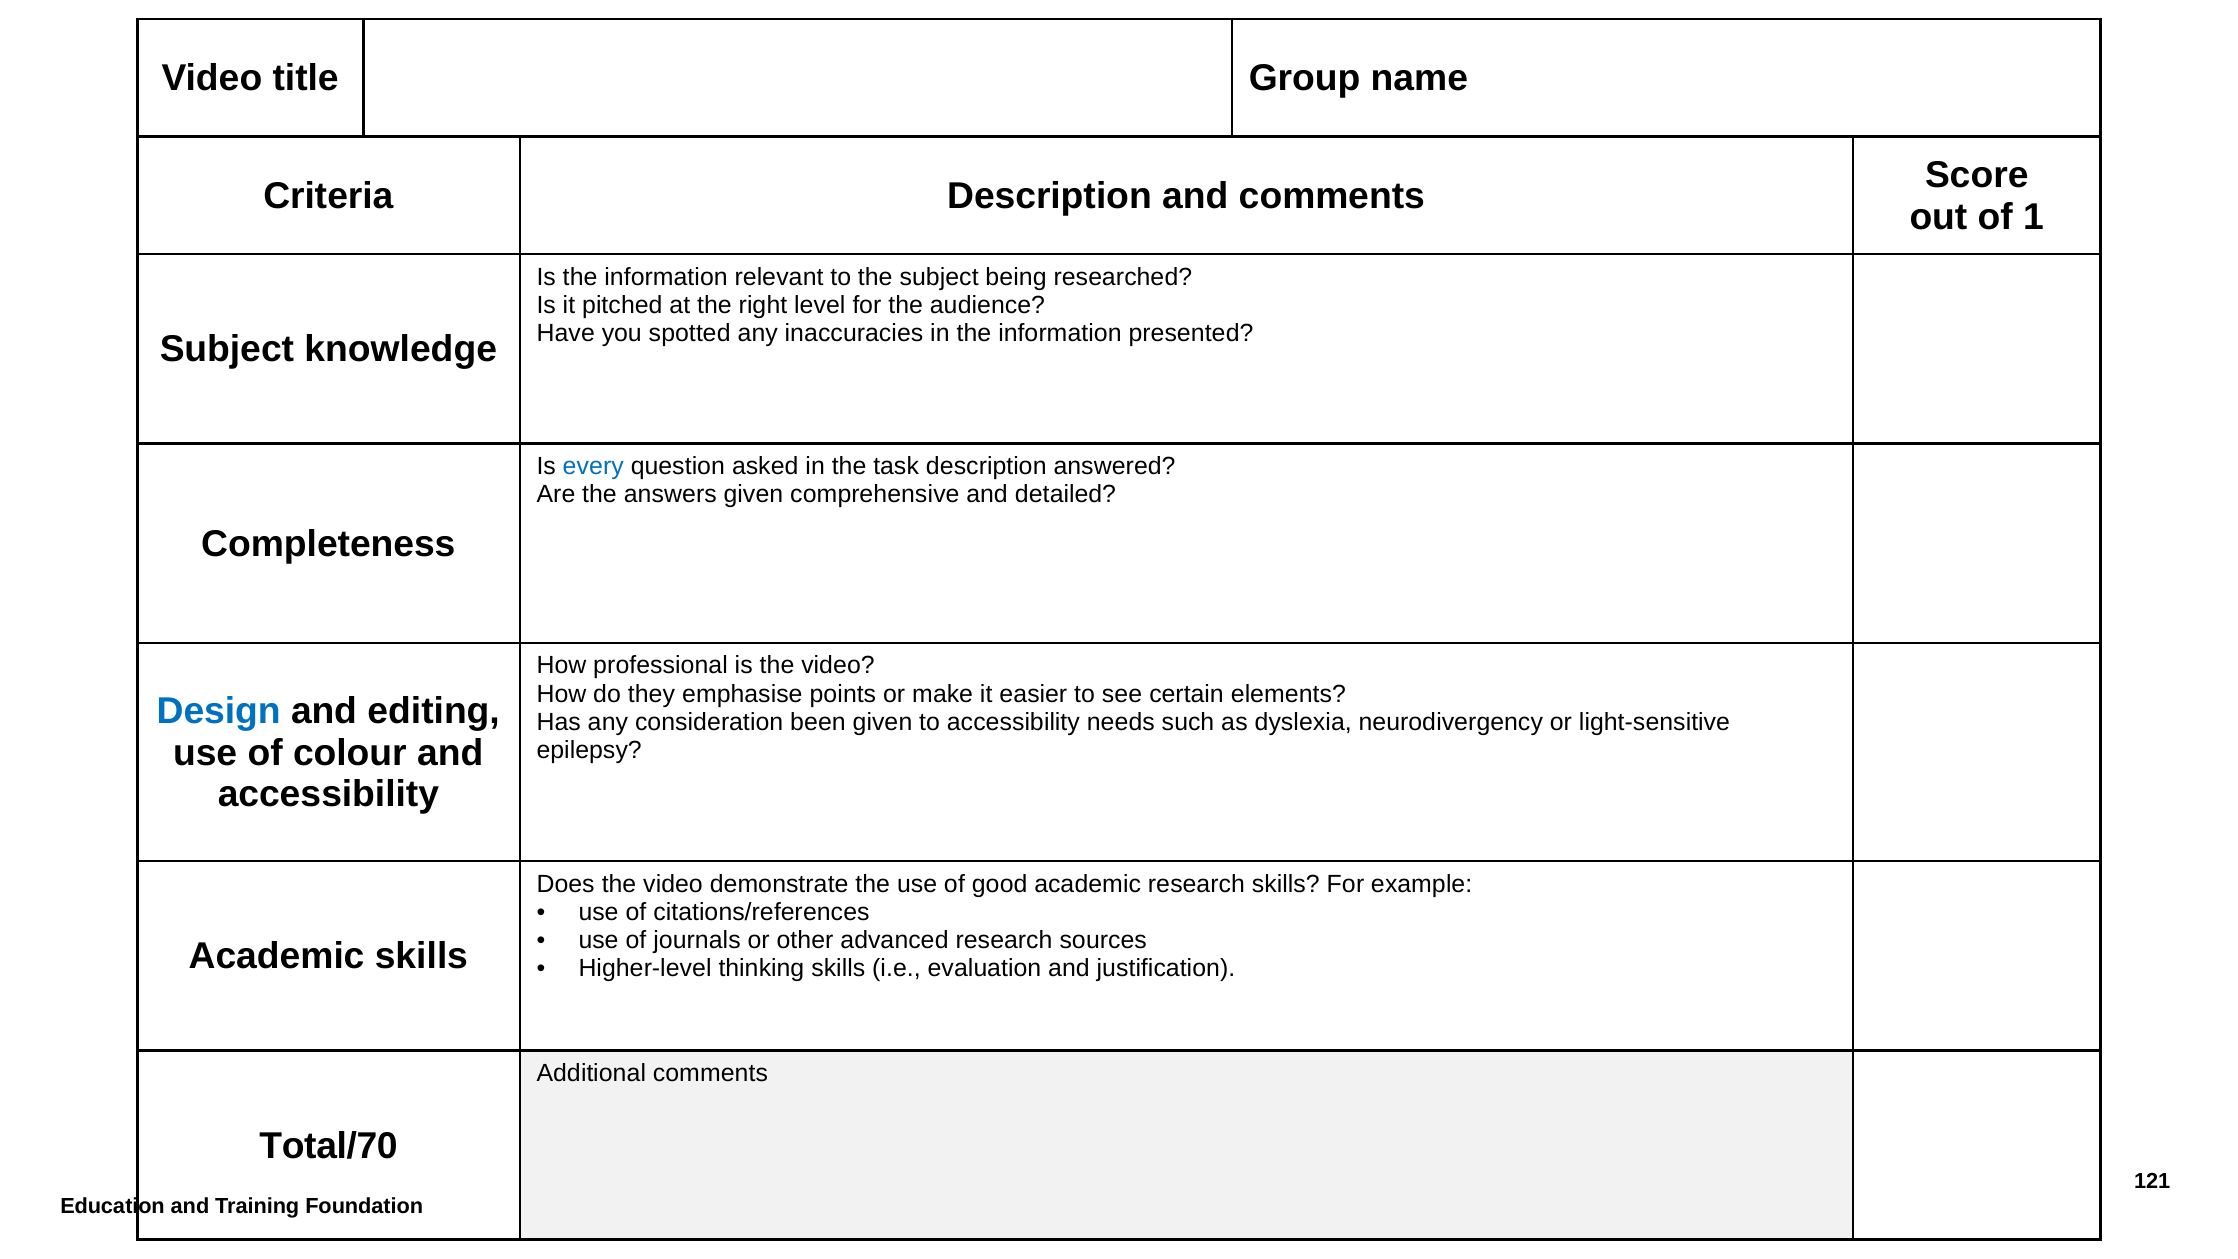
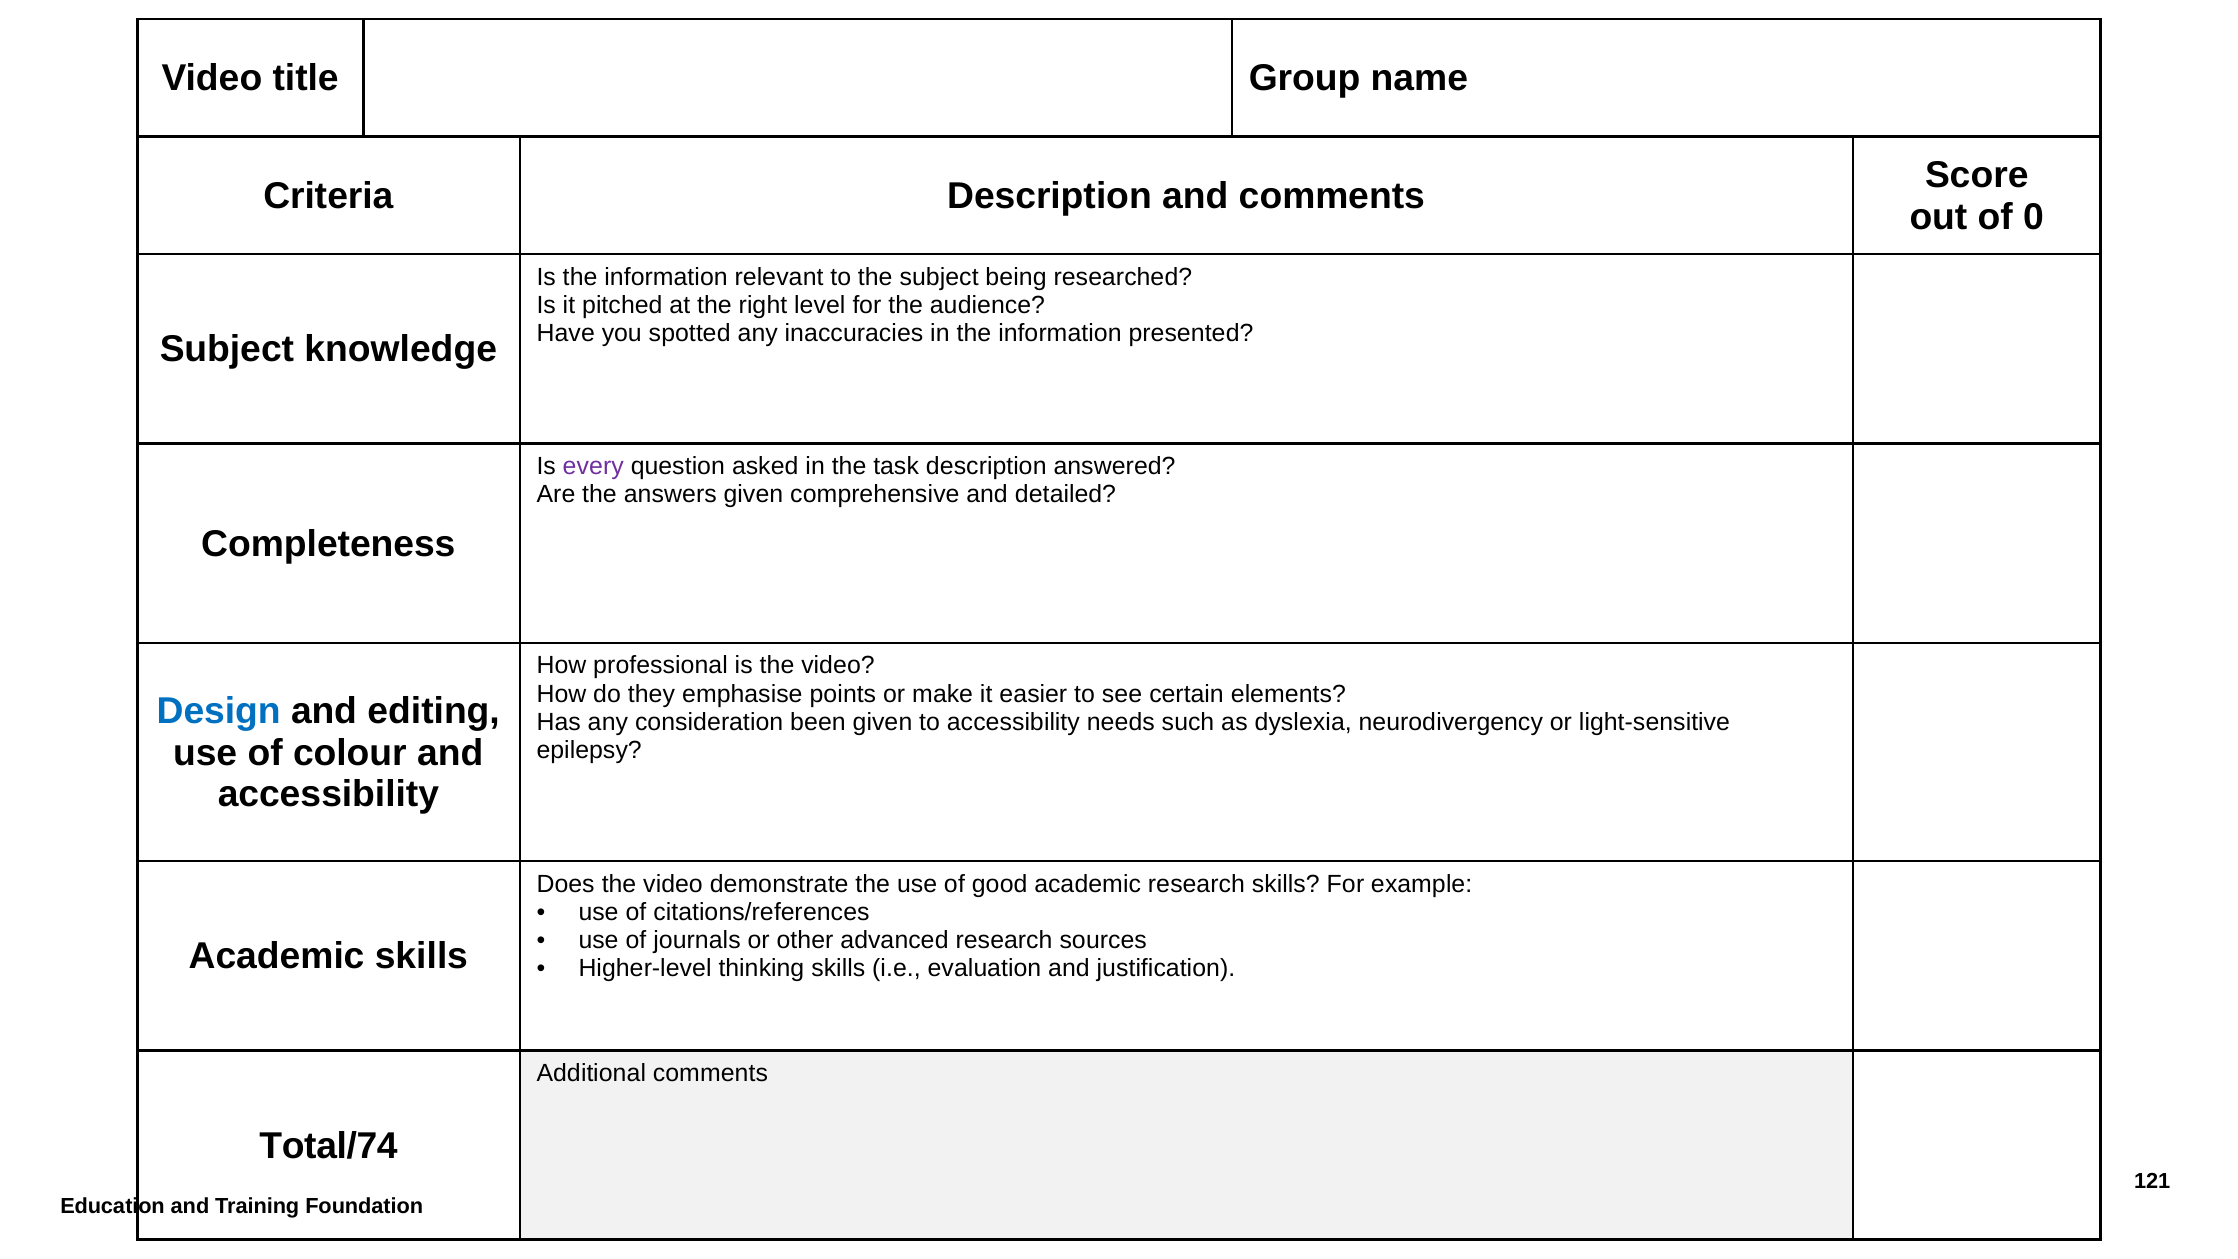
1: 1 -> 0 (2033, 217)
every colour: blue -> purple (593, 466)
Total/70: Total/70 -> Total/74 (329, 1146)
